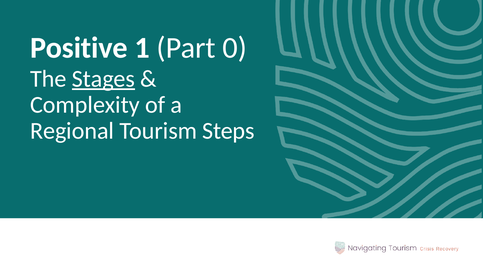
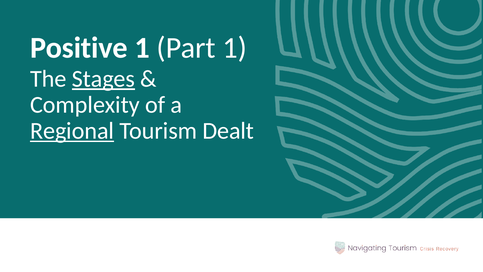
Part 0: 0 -> 1 (235, 48)
Regional underline: none -> present (72, 131)
Steps: Steps -> Dealt (228, 131)
